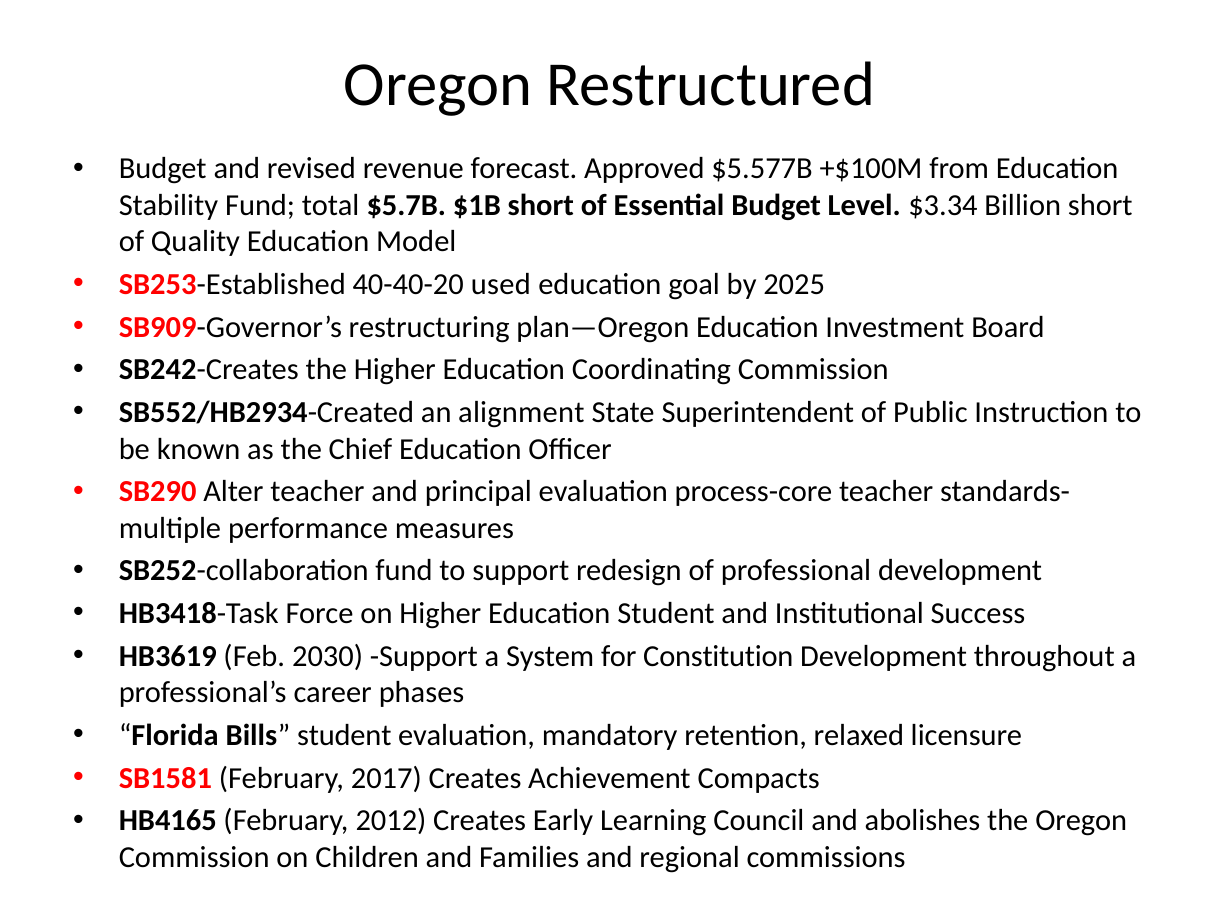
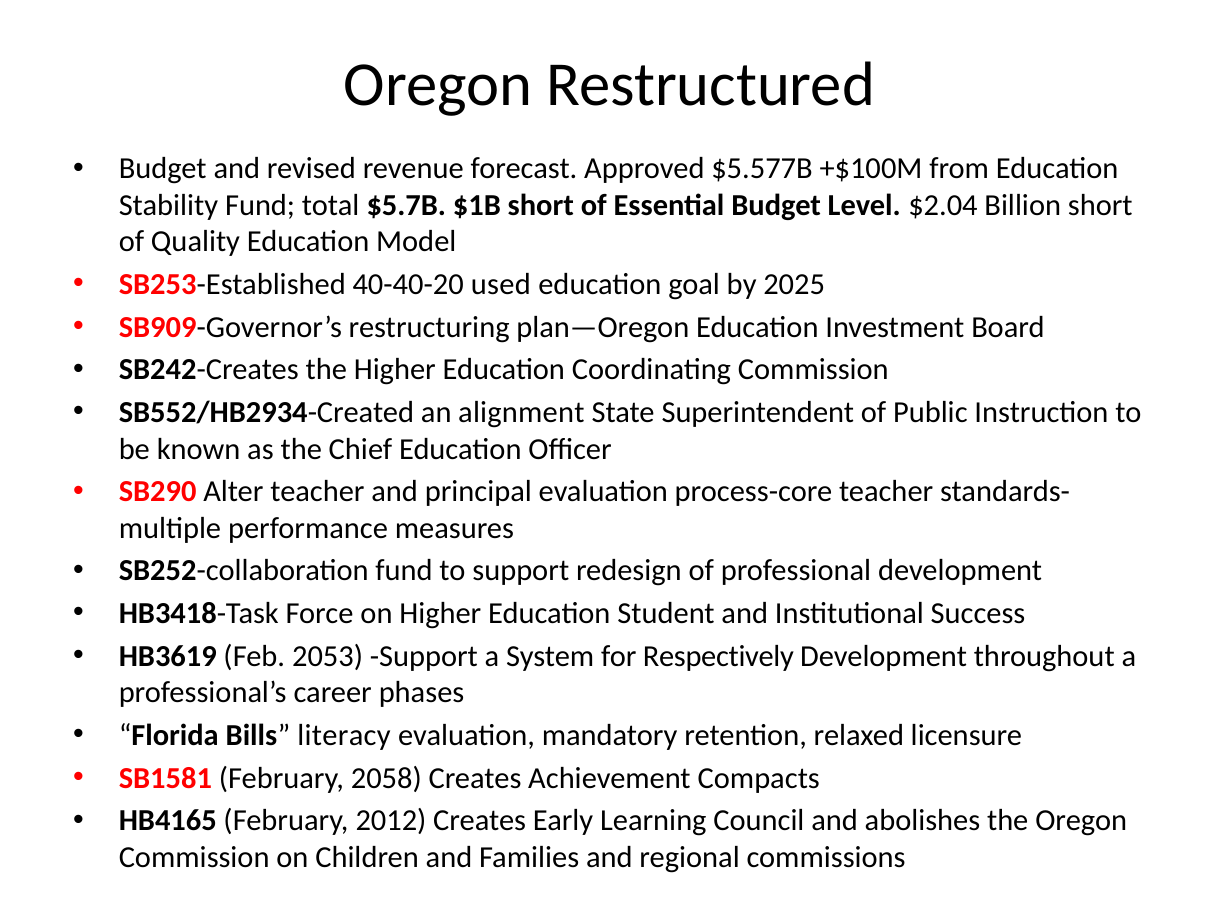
$3.34: $3.34 -> $2.04 (943, 205)
2030: 2030 -> 2053 (328, 656)
Constitution: Constitution -> Respectively (718, 656)
Bills student: student -> literacy (344, 736)
2017: 2017 -> 2058 (386, 778)
